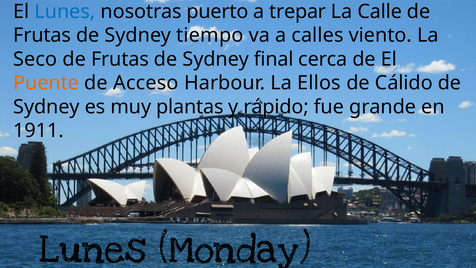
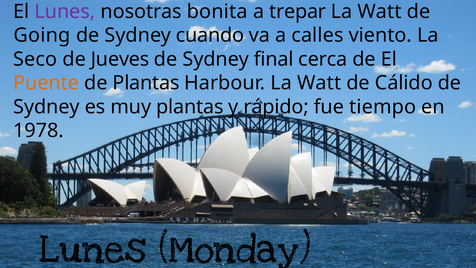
Lunes colour: blue -> purple (65, 12)
puerto: puerto -> bonita (217, 12)
Calle: Calle -> Watt (380, 12)
Frutas: Frutas -> Going (42, 35)
tiempo: tiempo -> cuando (210, 35)
Frutas: Frutas -> Jueves (120, 59)
de Acceso: Acceso -> Plantas (146, 83)
Harbour La Ellos: Ellos -> Watt (319, 83)
grande: grande -> tiempo (383, 107)
1911: 1911 -> 1978 (39, 131)
